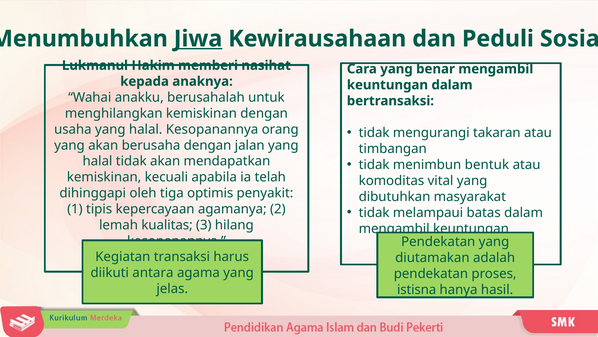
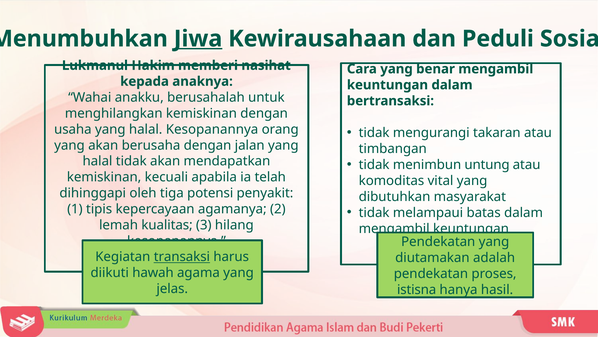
bentuk: bentuk -> untung (487, 164)
optimis: optimis -> potensi (210, 193)
transaksi underline: none -> present (182, 256)
antara: antara -> hawah (153, 272)
